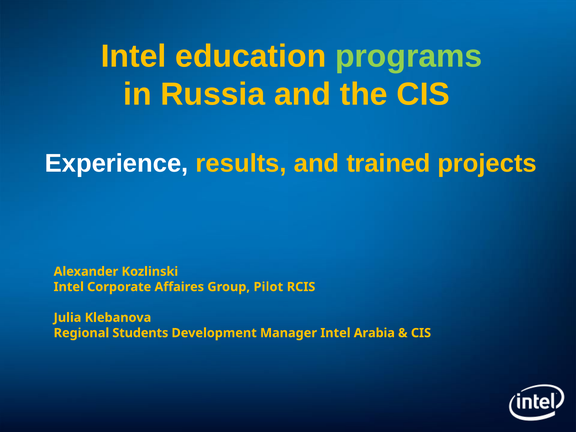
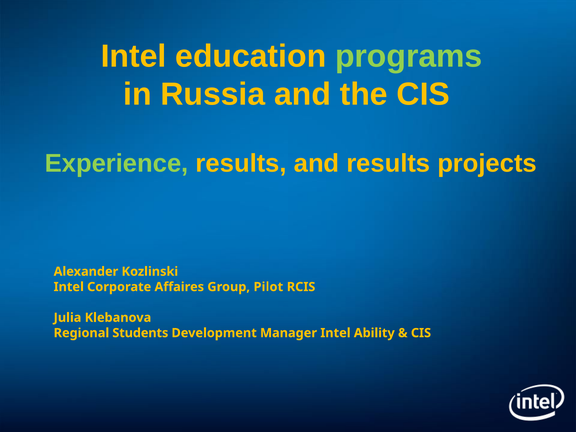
Experience colour: white -> light green (117, 163)
and trained: trained -> results (388, 163)
Arabia: Arabia -> Ability (374, 333)
